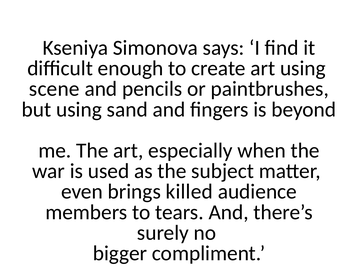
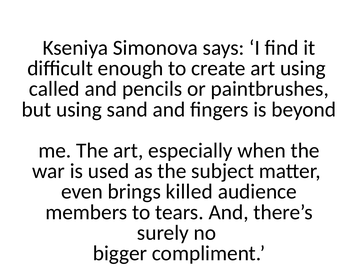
scene: scene -> called (54, 89)
